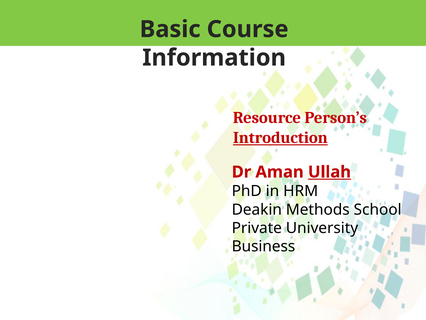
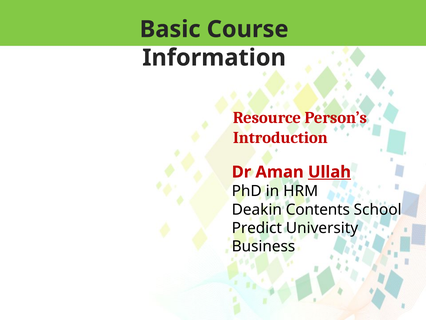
Introduction underline: present -> none (280, 138)
Methods: Methods -> Contents (318, 209)
Private: Private -> Predict (257, 228)
